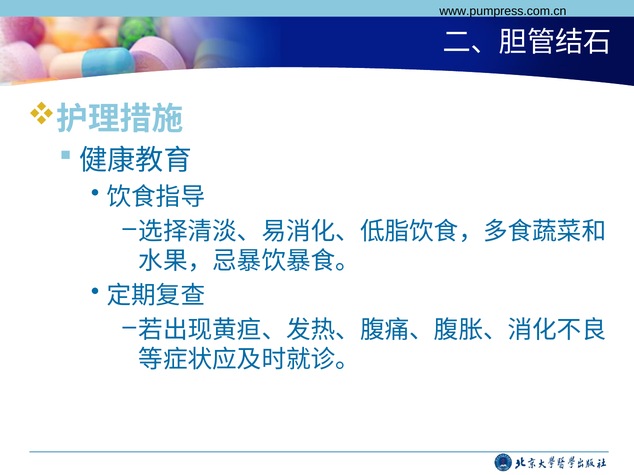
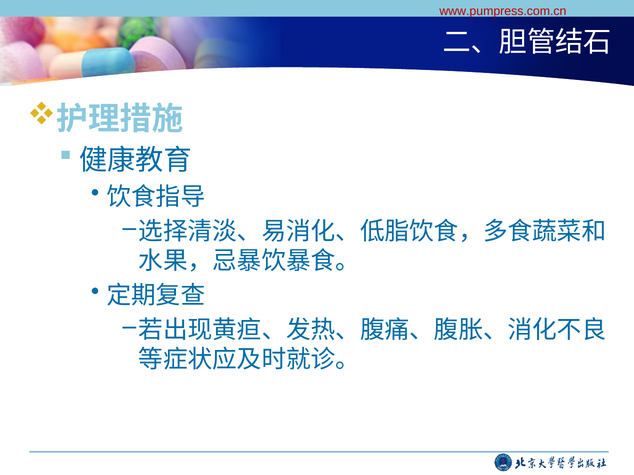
www.pumpress.com.cn colour: black -> red (503, 11)
